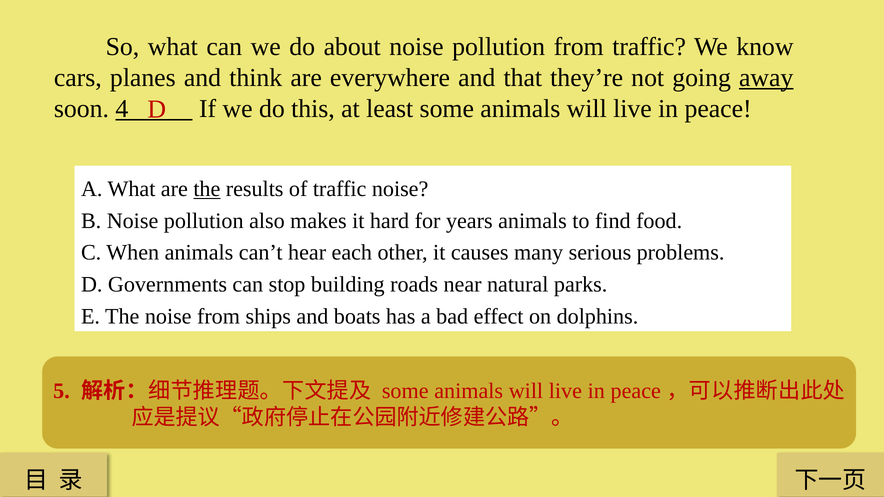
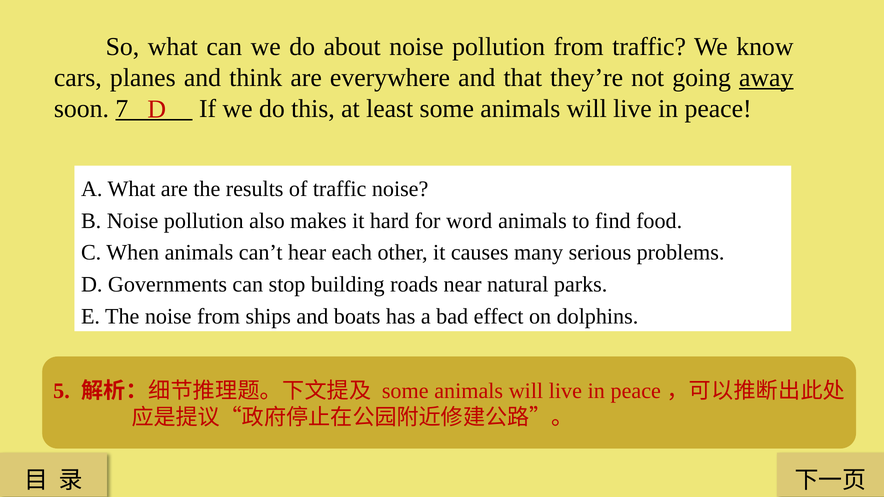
4: 4 -> 7 (122, 109)
the underline: present -> none (207, 189)
years: years -> word (469, 221)
